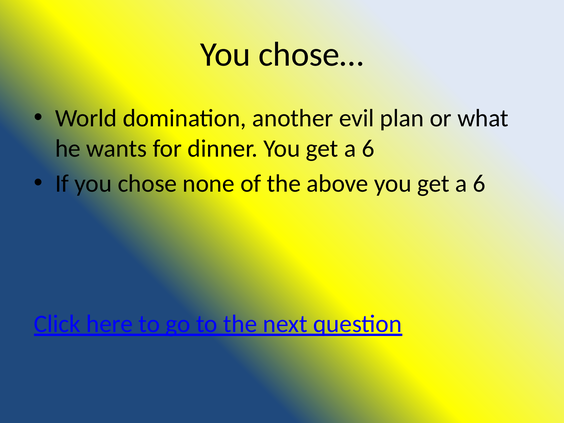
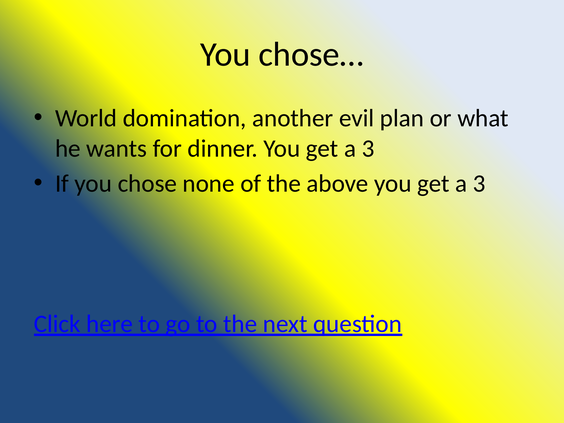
6: 6 -> 3 (368, 148)
6: 6 -> 3 (479, 184)
